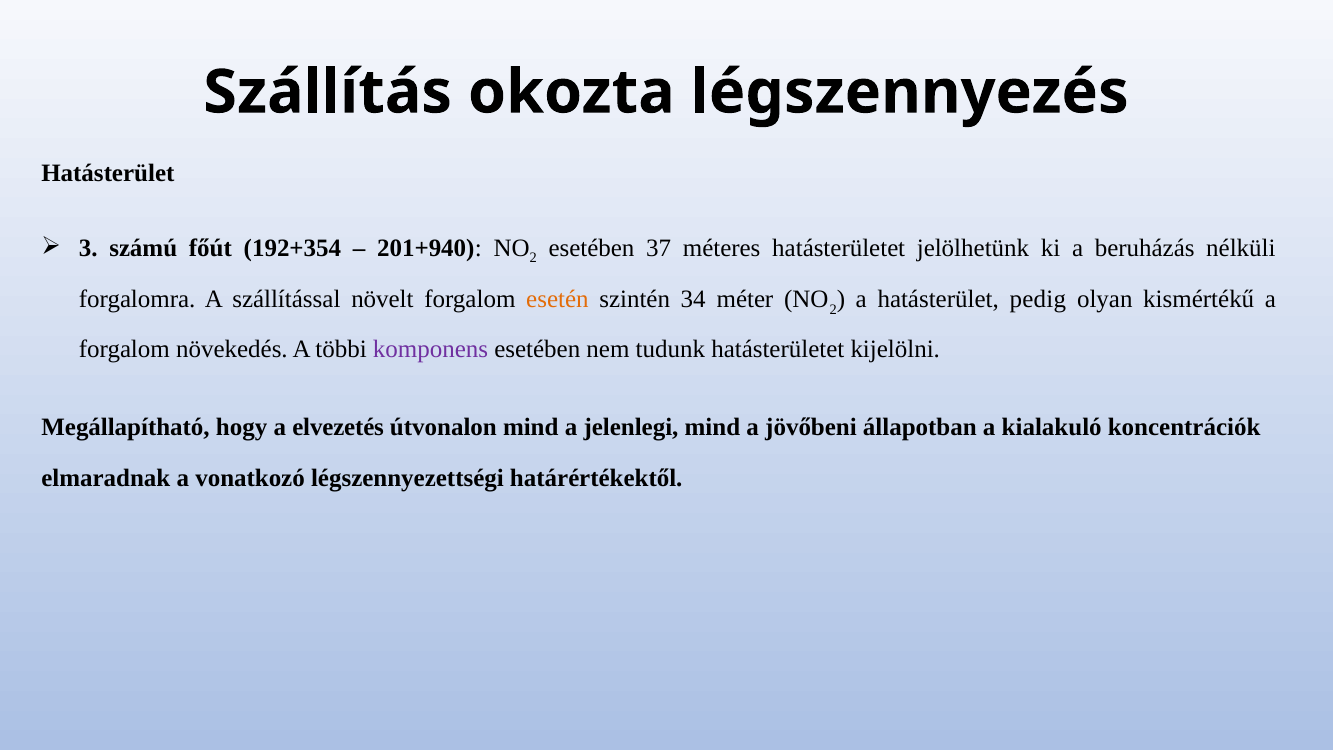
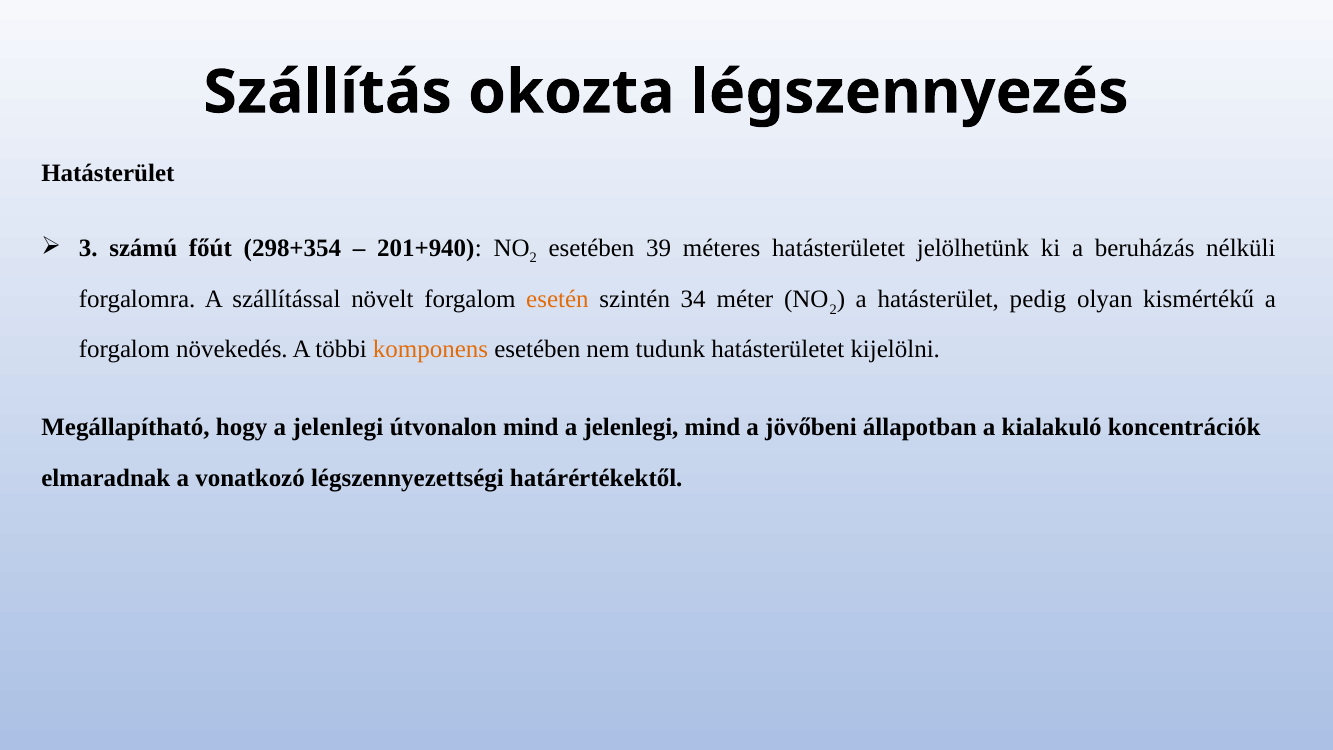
192+354: 192+354 -> 298+354 (292, 248)
37: 37 -> 39 (659, 248)
komponens colour: purple -> orange (431, 349)
hogy a elvezetés: elvezetés -> jelenlegi (338, 427)
